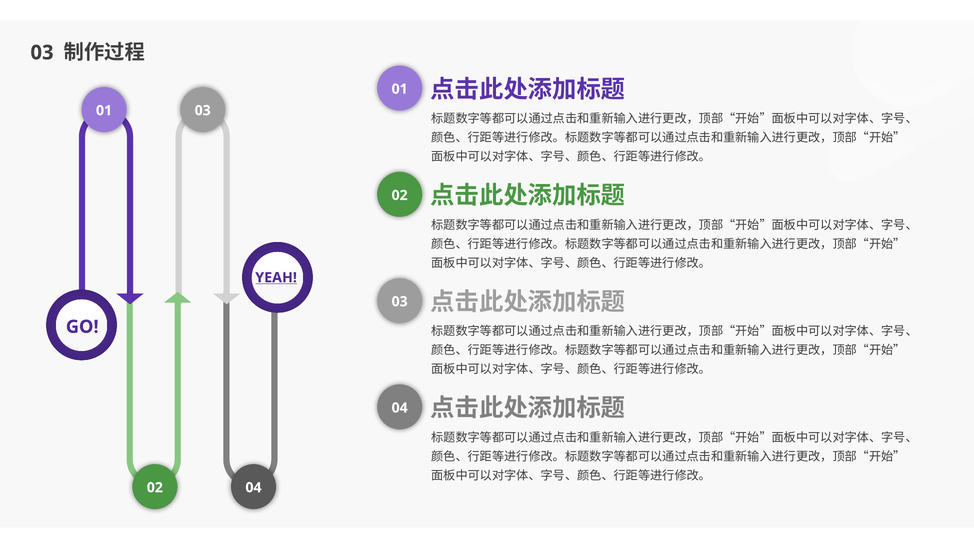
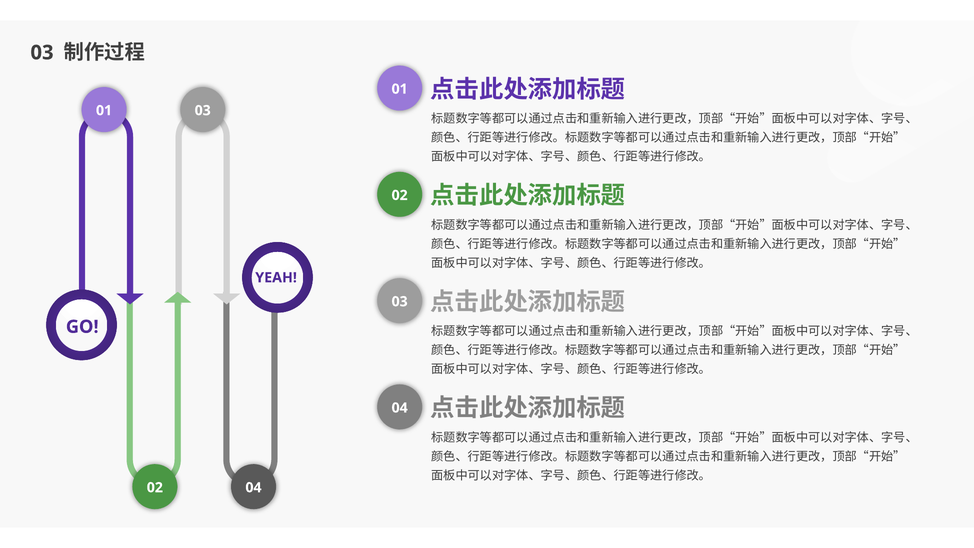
YEAH underline: present -> none (276, 278)
